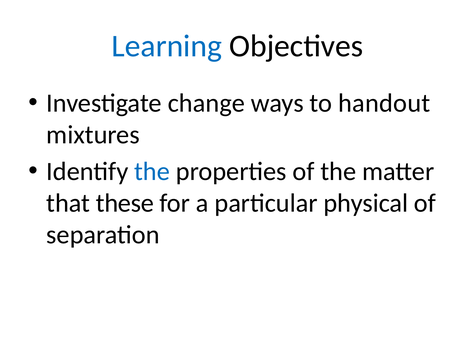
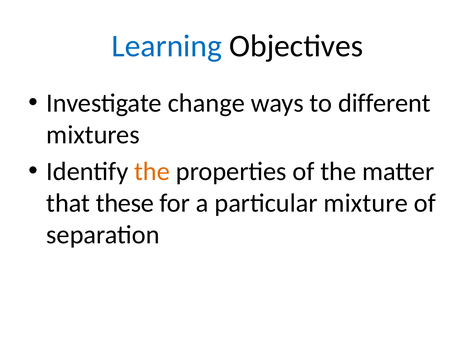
handout: handout -> different (384, 103)
the colour: blue -> orange (152, 172)
physical: physical -> mixture (366, 203)
